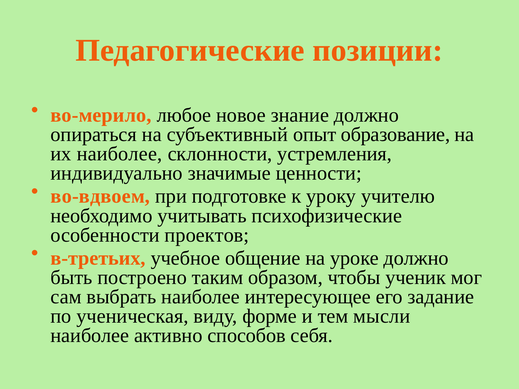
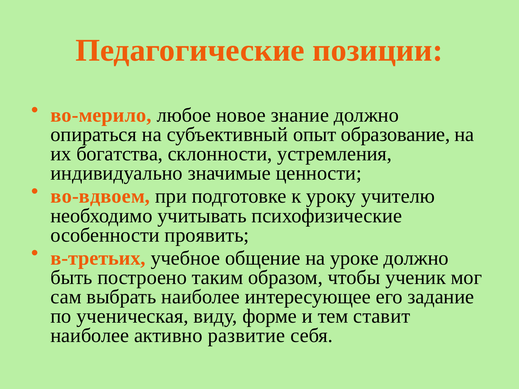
их наиболее: наиболее -> богатства (120, 154)
проектов: проектов -> проявить (207, 235)
мысли: мысли -> ставит (382, 316)
способов: способов -> развитие (246, 336)
